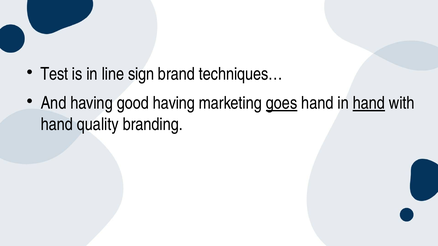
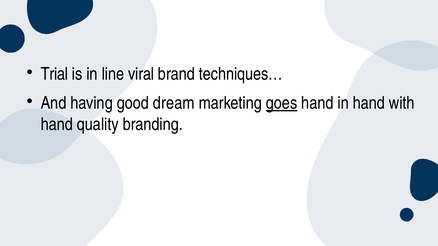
Test: Test -> Trial (54, 74)
sign: sign -> viral (141, 74)
good having: having -> dream (174, 103)
hand underline: present -> none (369, 103)
